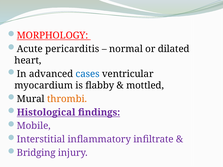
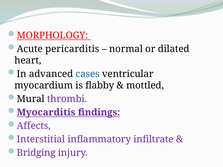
thrombi colour: orange -> purple (67, 99)
Histological: Histological -> Myocarditis (46, 113)
Mobile: Mobile -> Affects (34, 126)
